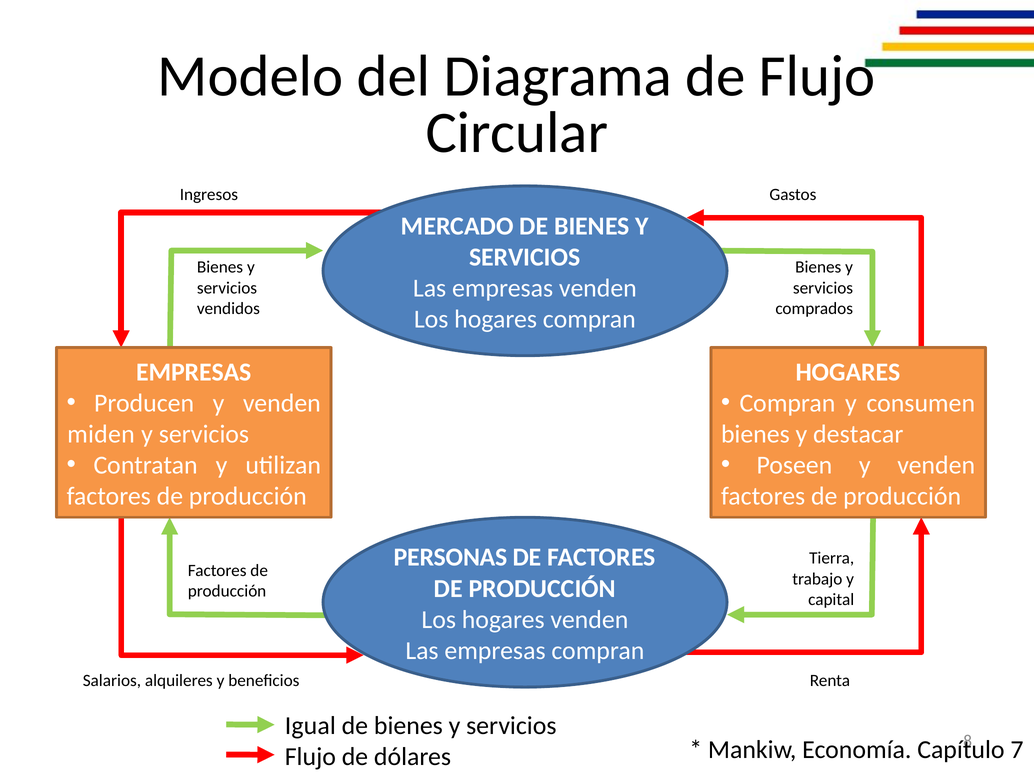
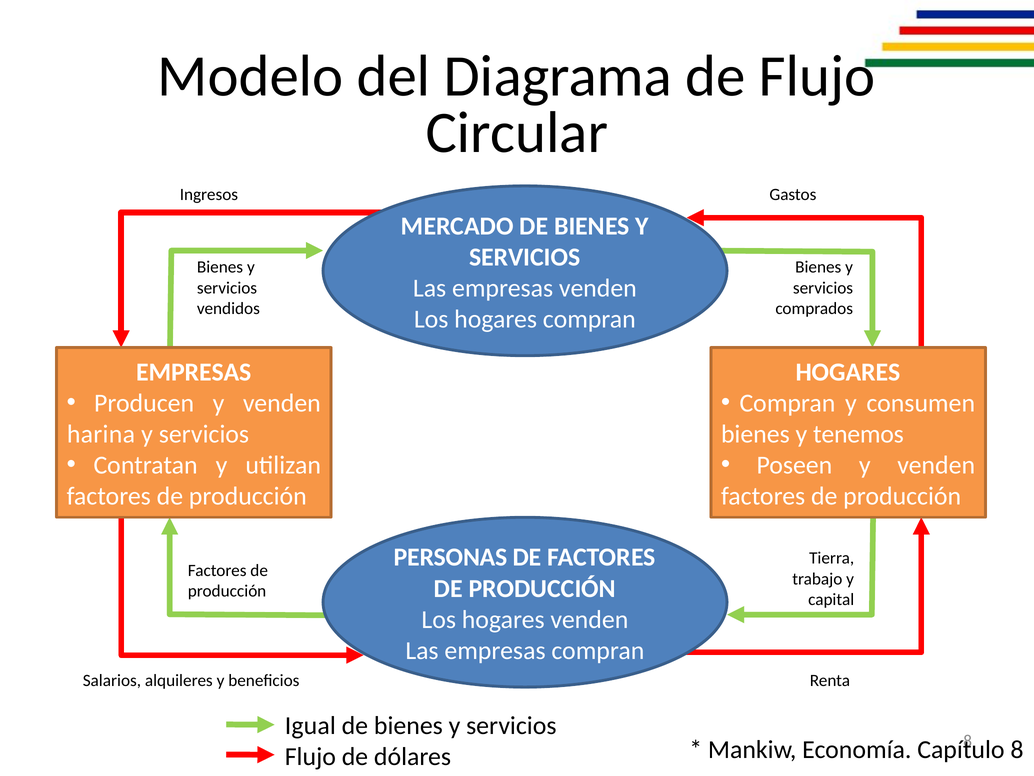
miden: miden -> harina (101, 434)
destacar: destacar -> tenemos (858, 434)
7: 7 -> 8 (1017, 749)
